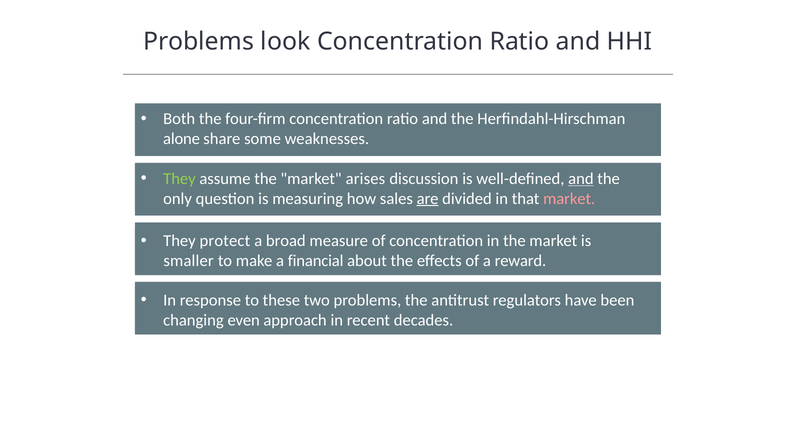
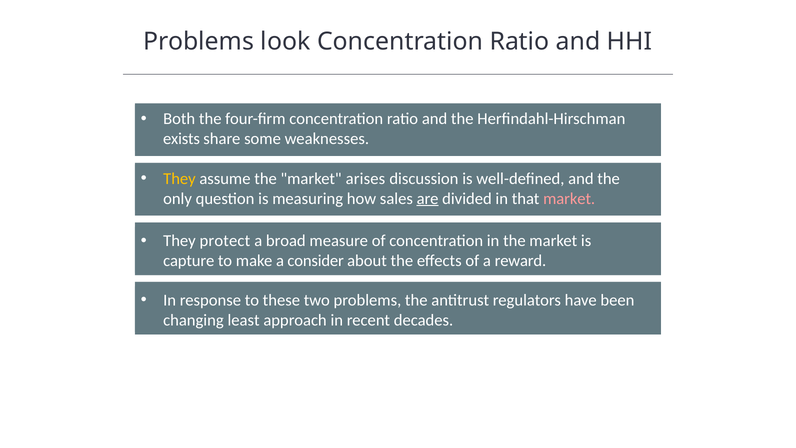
alone: alone -> exists (181, 139)
They colour: light green -> yellow (179, 179)
and underline: present -> none (581, 179)
smaller: smaller -> capture (189, 261)
financial: financial -> consider (316, 261)
even: even -> least (244, 320)
